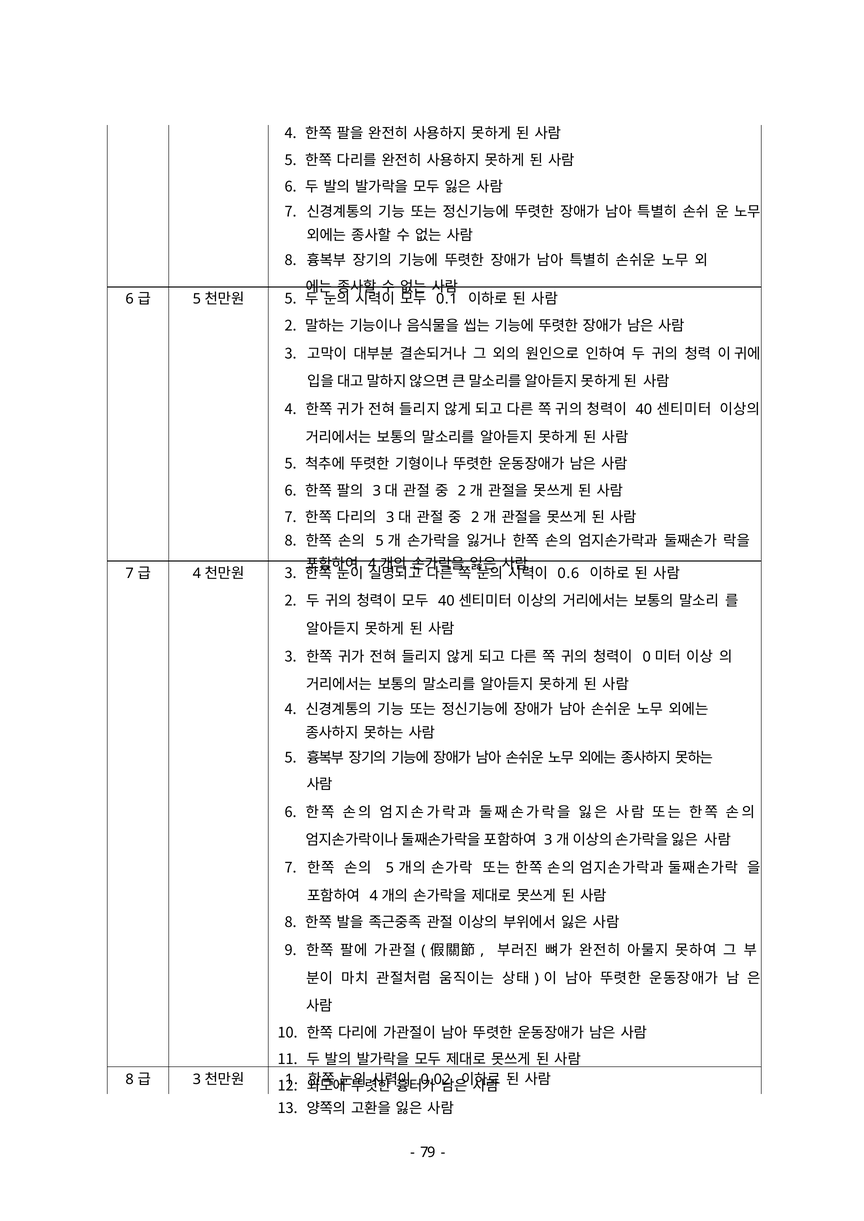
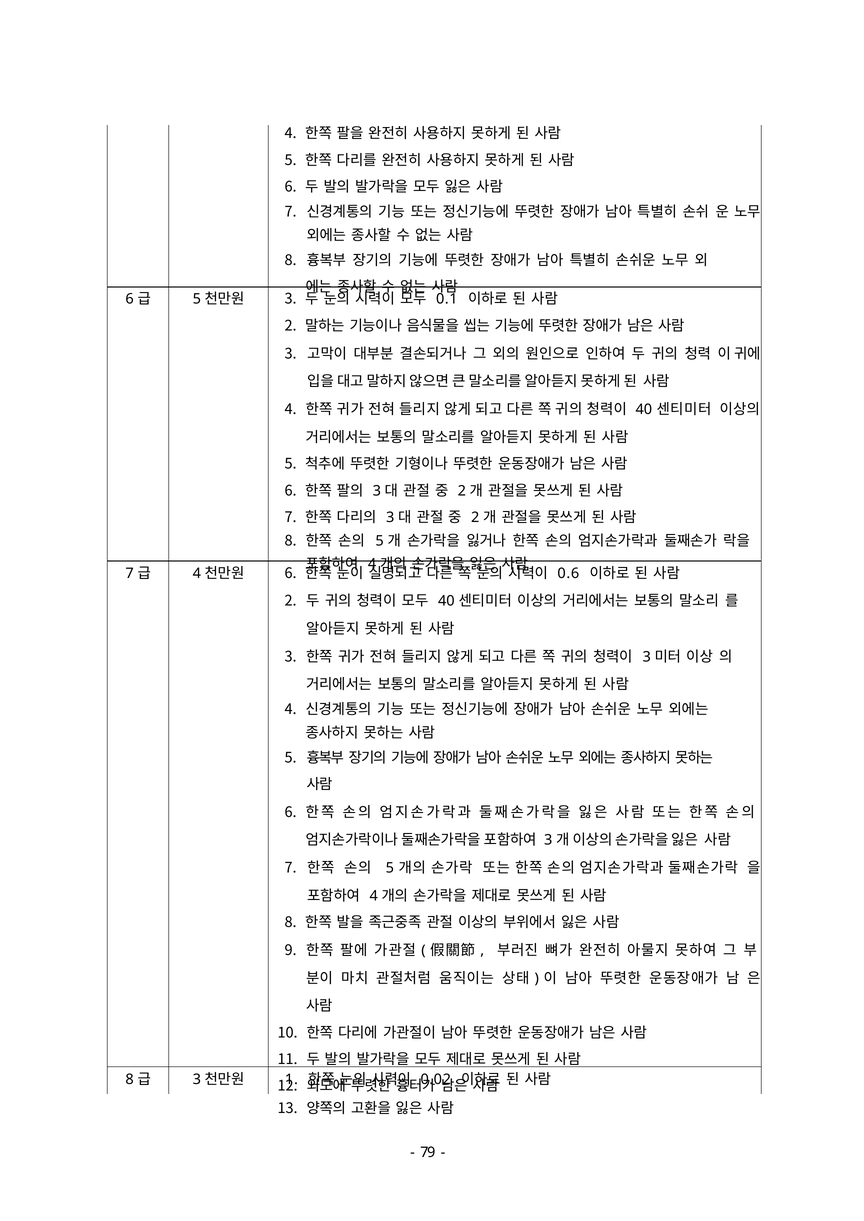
5: 5 -> 3 (291, 299)
3: 3 -> 6 (291, 573)
0: 0 -> 3 (647, 657)
